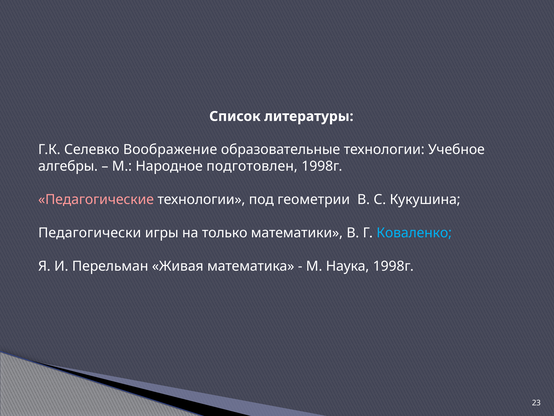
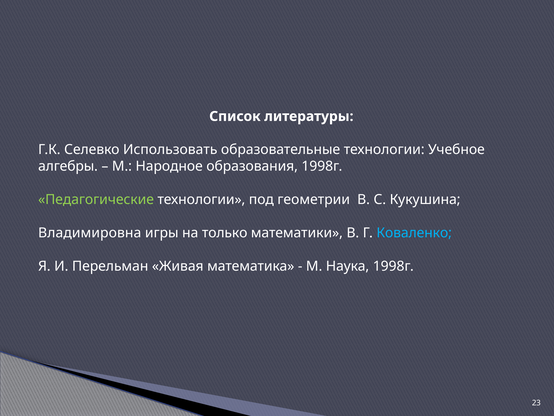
Воображение: Воображение -> Использовать (170, 149)
подготовлен: подготовлен -> образования (252, 166)
Педагогические colour: pink -> light green (96, 199)
Педагогически: Педагогически -> Владимировна (90, 233)
